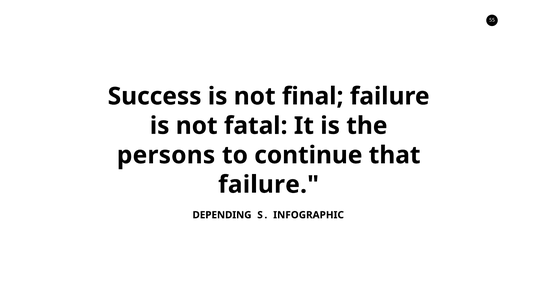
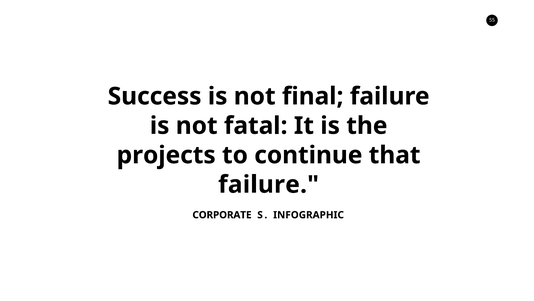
persons: persons -> projects (166, 155)
DEPENDING: DEPENDING -> CORPORATE (222, 215)
